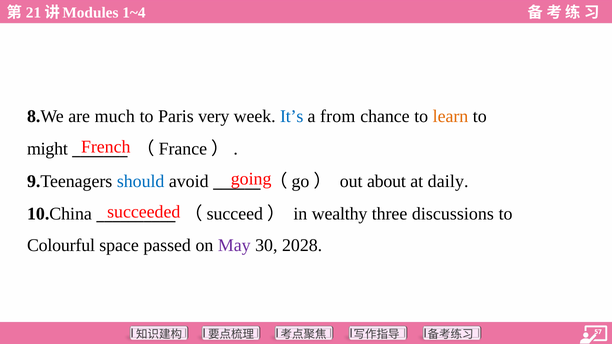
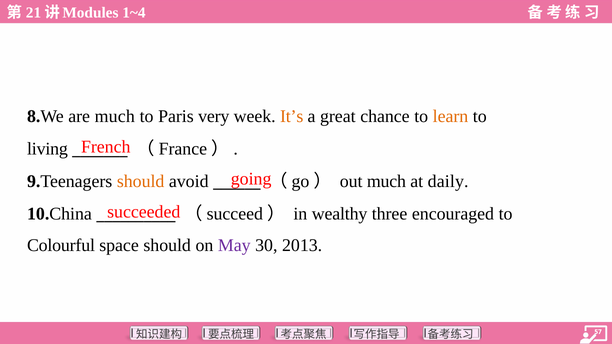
It’s colour: blue -> orange (292, 117)
from: from -> great (338, 117)
might: might -> living (47, 149)
should colour: blue -> orange (141, 182)
out about: about -> much (386, 182)
discussions: discussions -> encouraged (453, 214)
space passed: passed -> should (167, 245)
2028: 2028 -> 2013 (302, 245)
